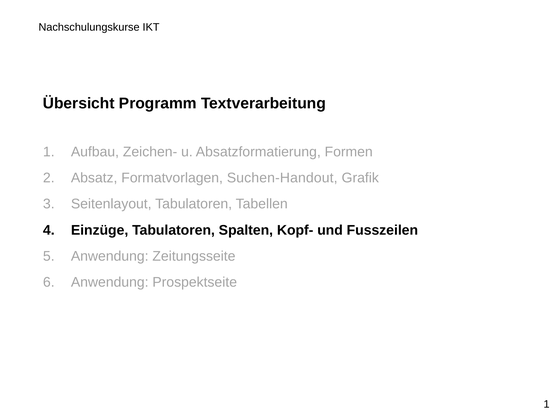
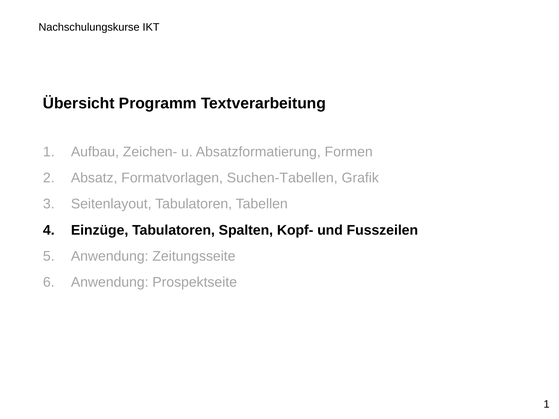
Suchen-Handout: Suchen-Handout -> Suchen-Tabellen (282, 178)
